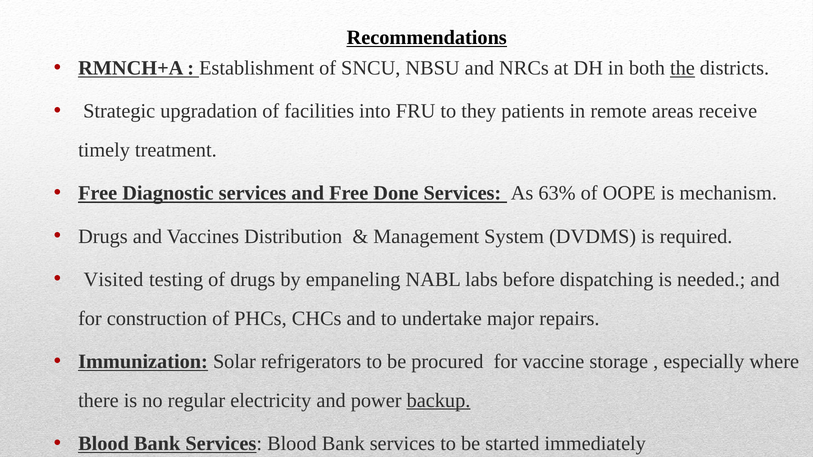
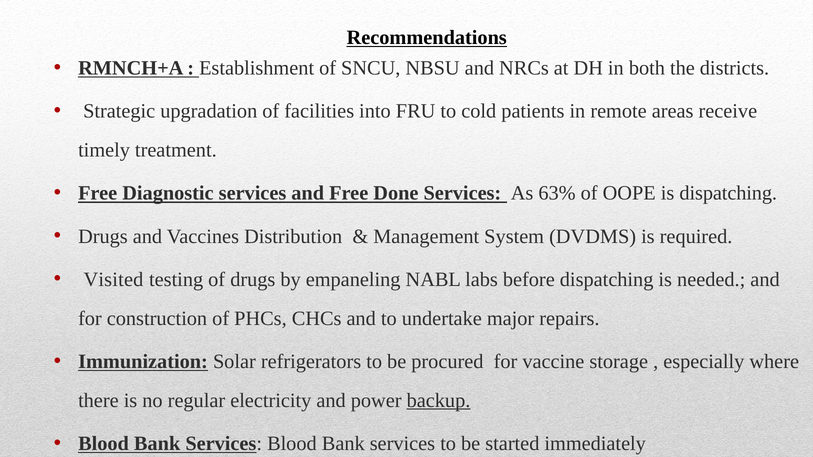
the underline: present -> none (682, 68)
they: they -> cold (479, 111)
is mechanism: mechanism -> dispatching (728, 193)
